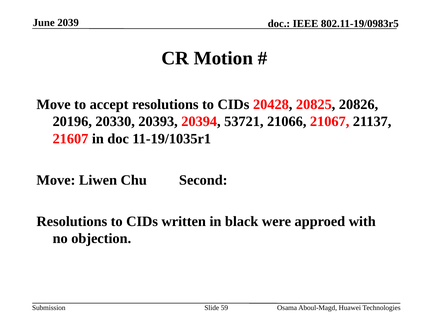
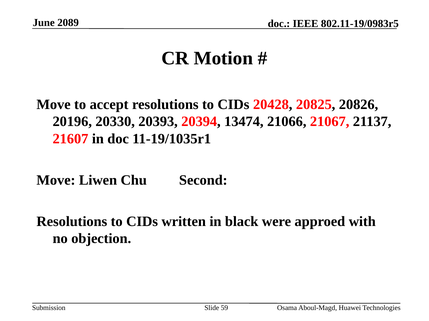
2039: 2039 -> 2089 (68, 23)
53721: 53721 -> 13474 (244, 122)
